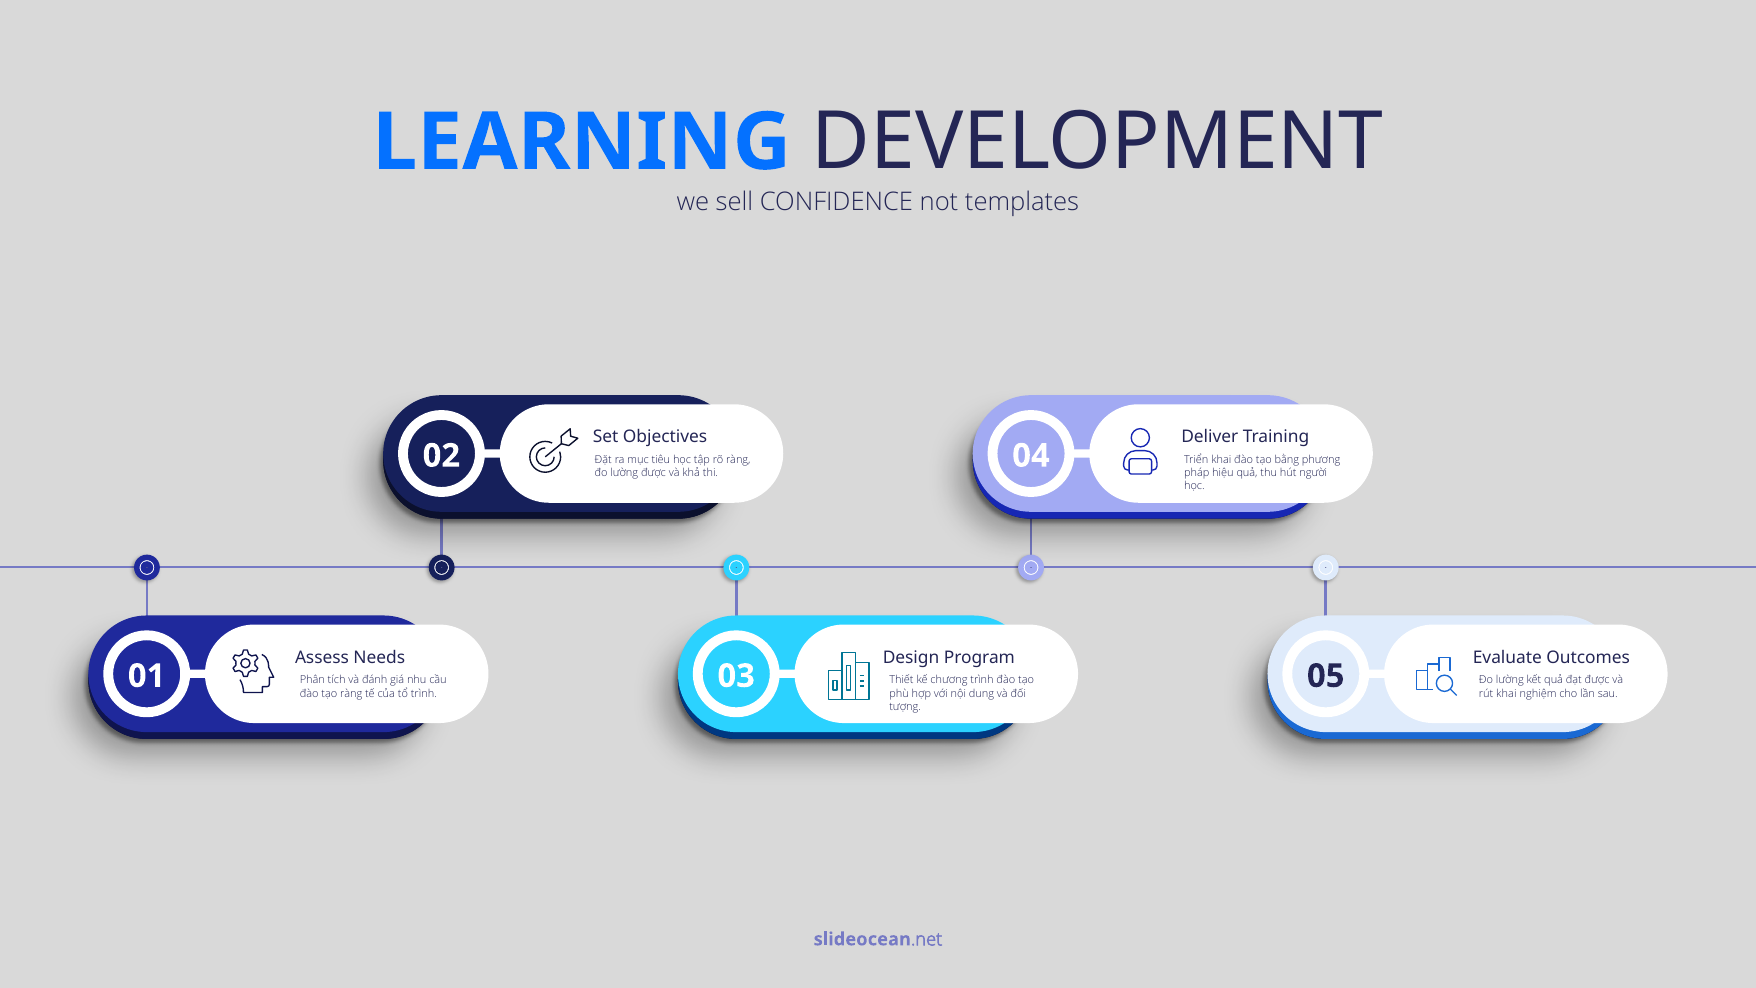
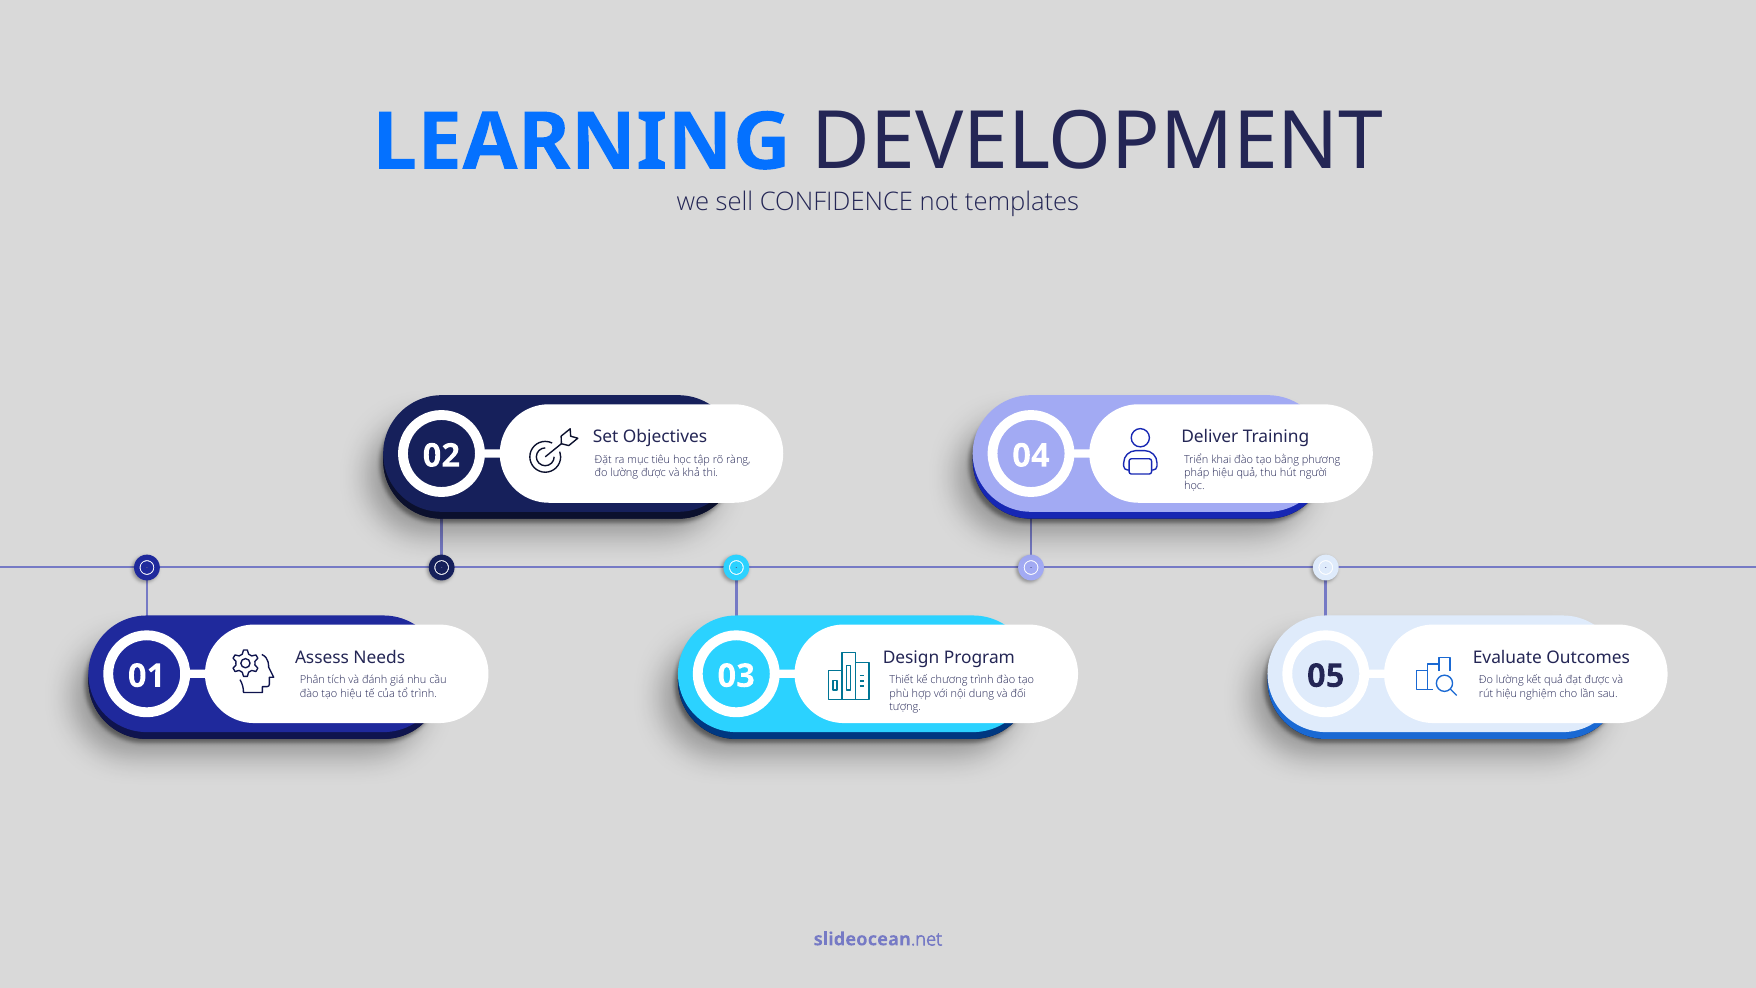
tạo ràng: ràng -> hiệu (351, 693)
rút khai: khai -> hiệu (1507, 693)
